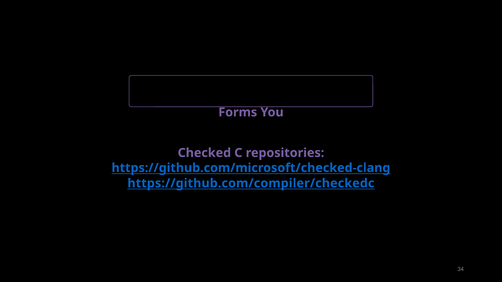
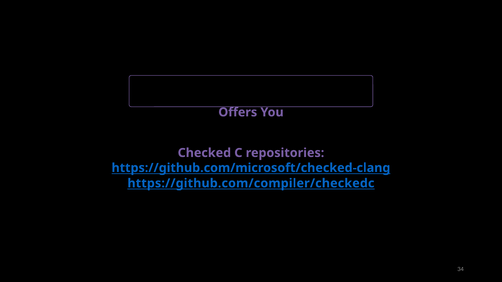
Forms: Forms -> Offers (238, 112)
